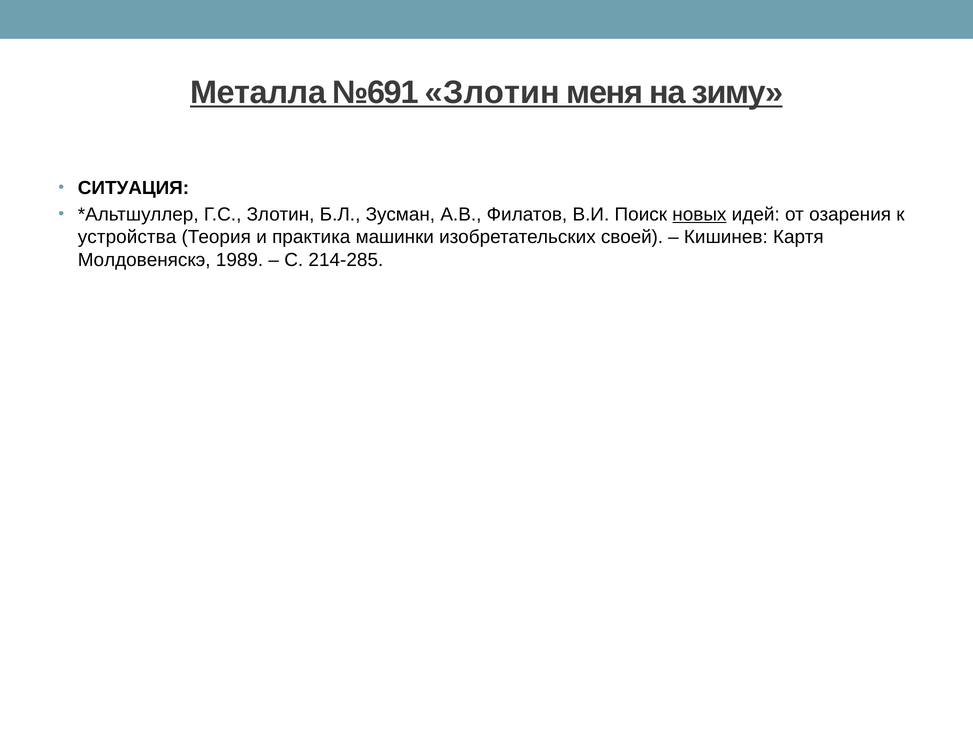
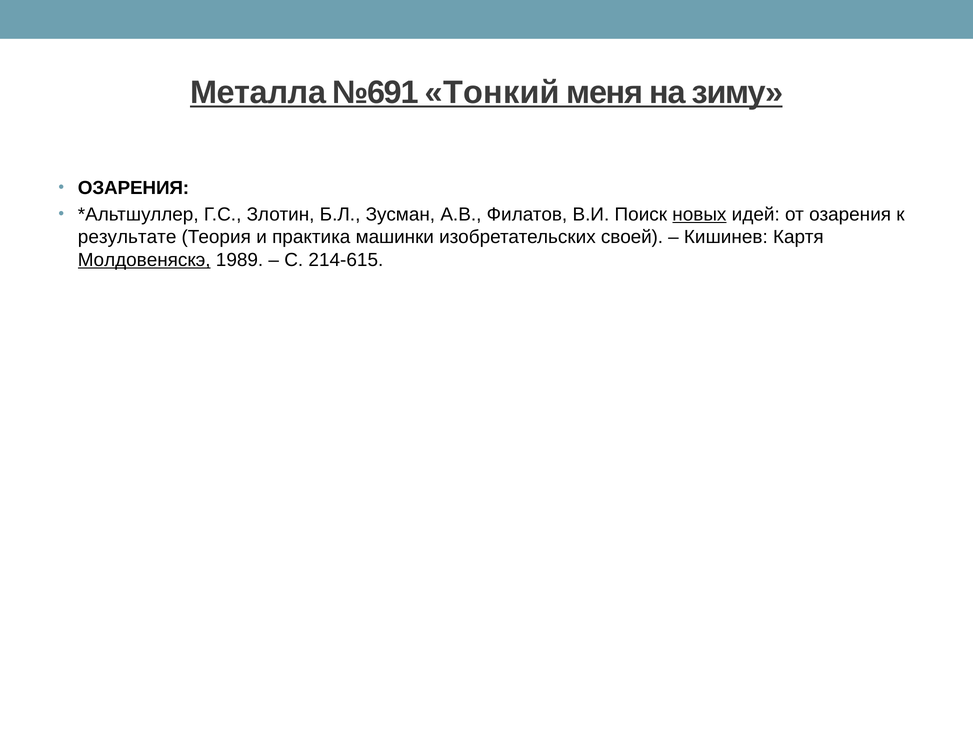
№691 Злотин: Злотин -> Тонкий (492, 92)
СИТУАЦИЯ: СИТУАЦИЯ -> ОЗАРЕНИЯ (134, 188)
устройства: устройства -> результате (127, 237)
Молдовеняскэ underline: none -> present (144, 260)
214-285: 214-285 -> 214-615 (346, 260)
